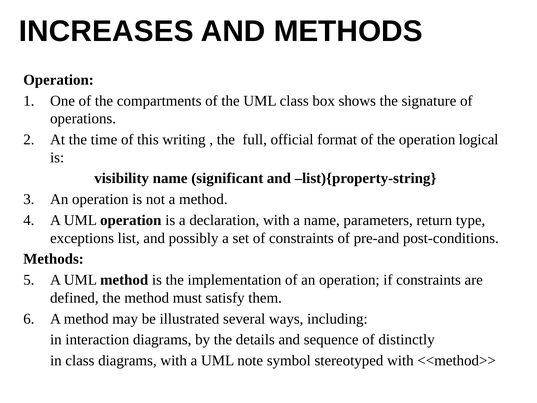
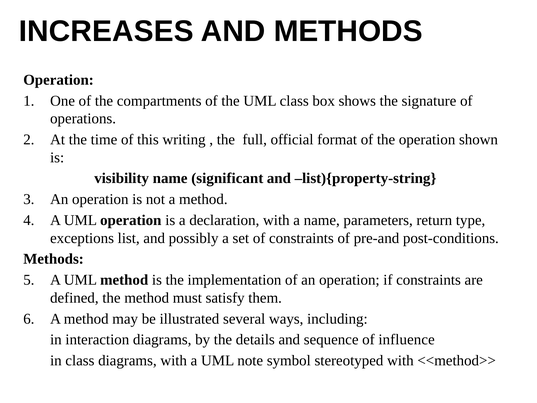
logical: logical -> shown (478, 139)
distinctly: distinctly -> influence (407, 339)
